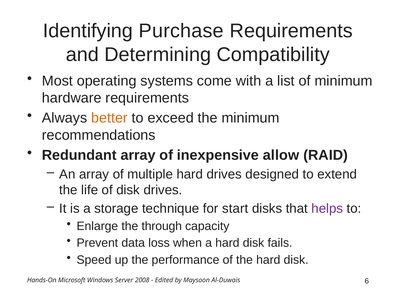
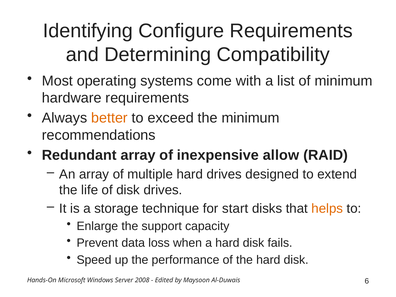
Purchase: Purchase -> Configure (181, 31)
helps colour: purple -> orange (327, 209)
through: through -> support (162, 226)
